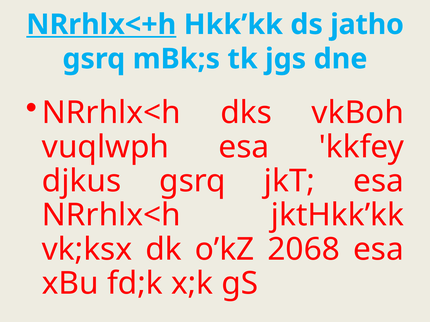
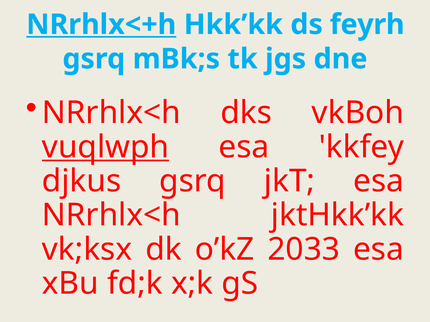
jatho: jatho -> feyrh (367, 25)
vuqlwph underline: none -> present (106, 147)
2068: 2068 -> 2033 (304, 250)
